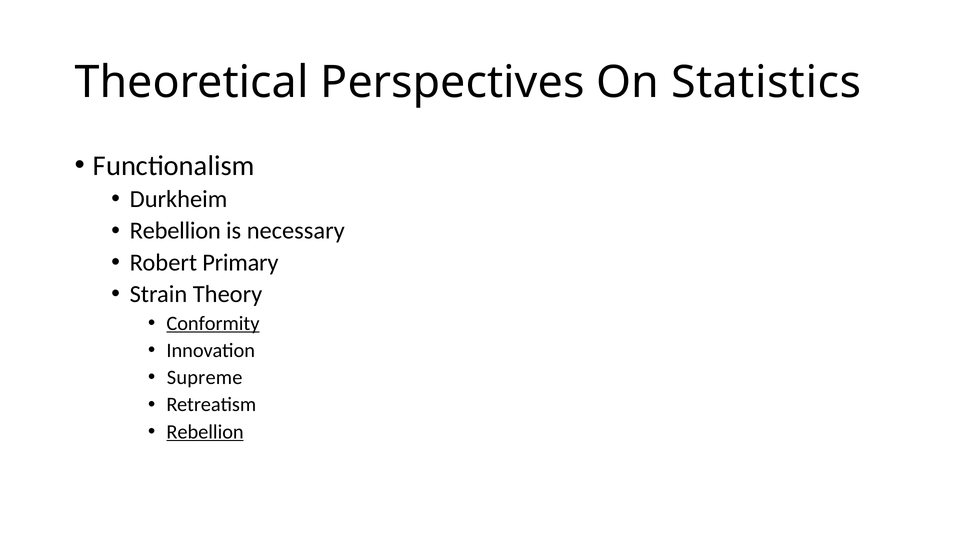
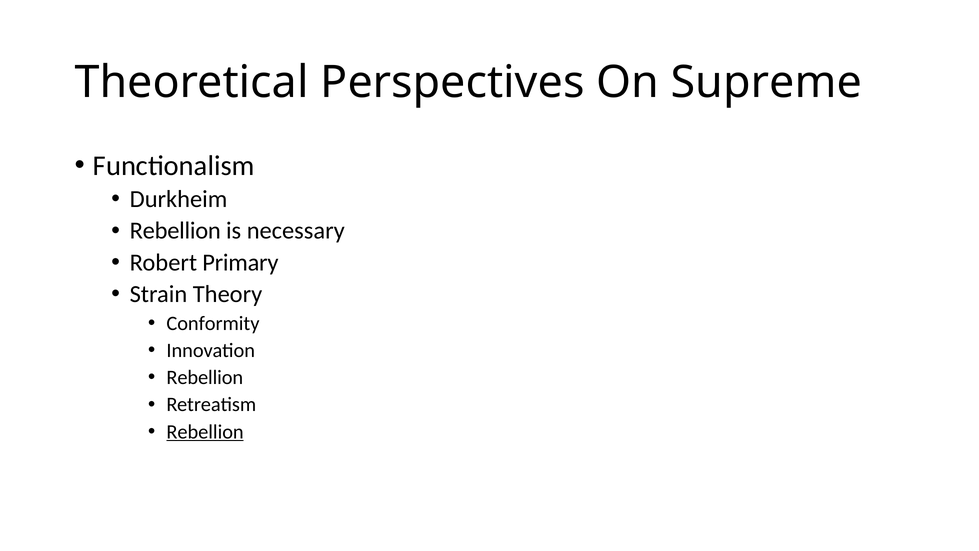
Statistics: Statistics -> Supreme (766, 82)
Conformity underline: present -> none (213, 323)
Supreme: Supreme -> Rebellion (205, 377)
